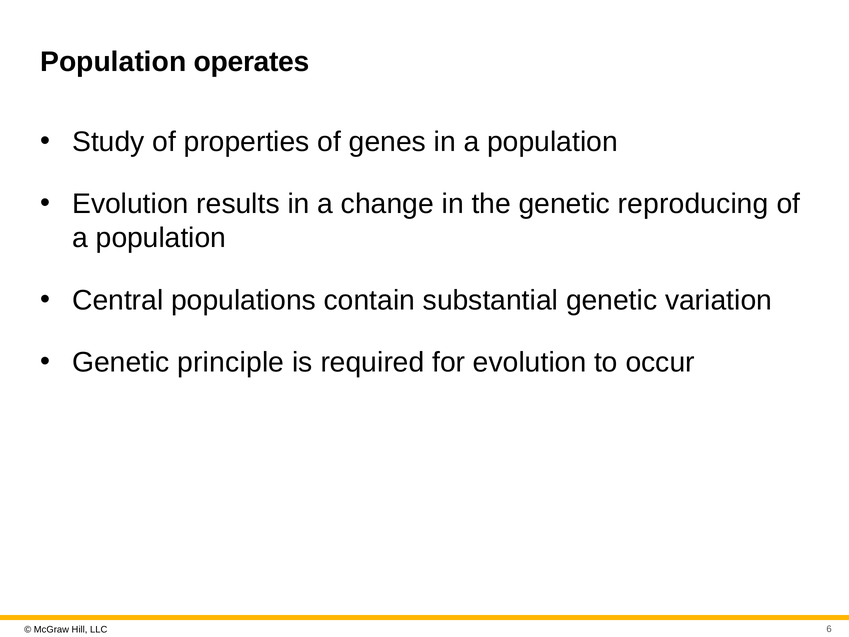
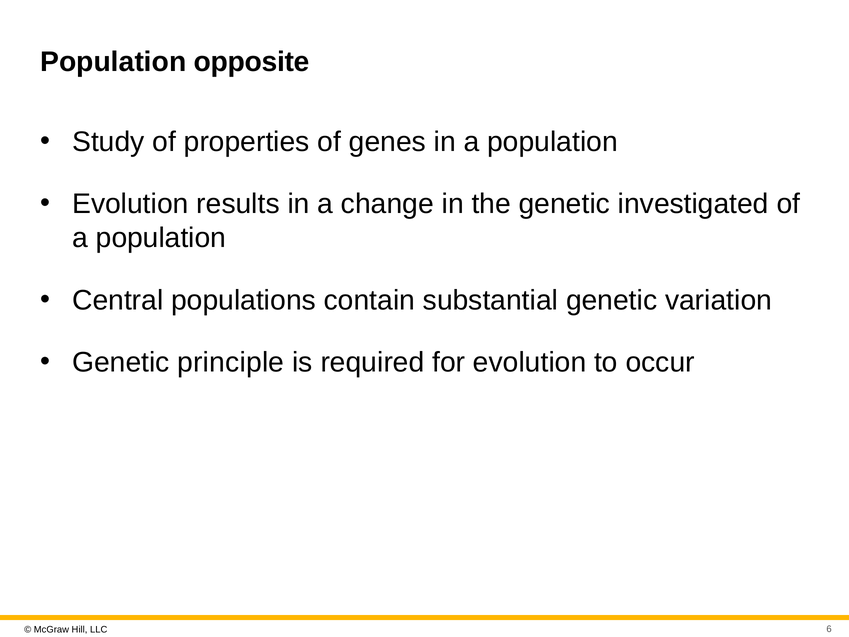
operates: operates -> opposite (252, 62)
reproducing: reproducing -> investigated (693, 204)
